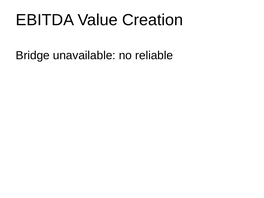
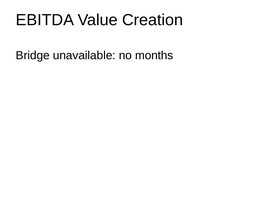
reliable: reliable -> months (154, 55)
